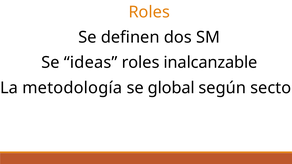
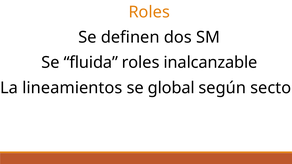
ideas: ideas -> fluida (91, 63)
metodología: metodología -> lineamientos (72, 88)
